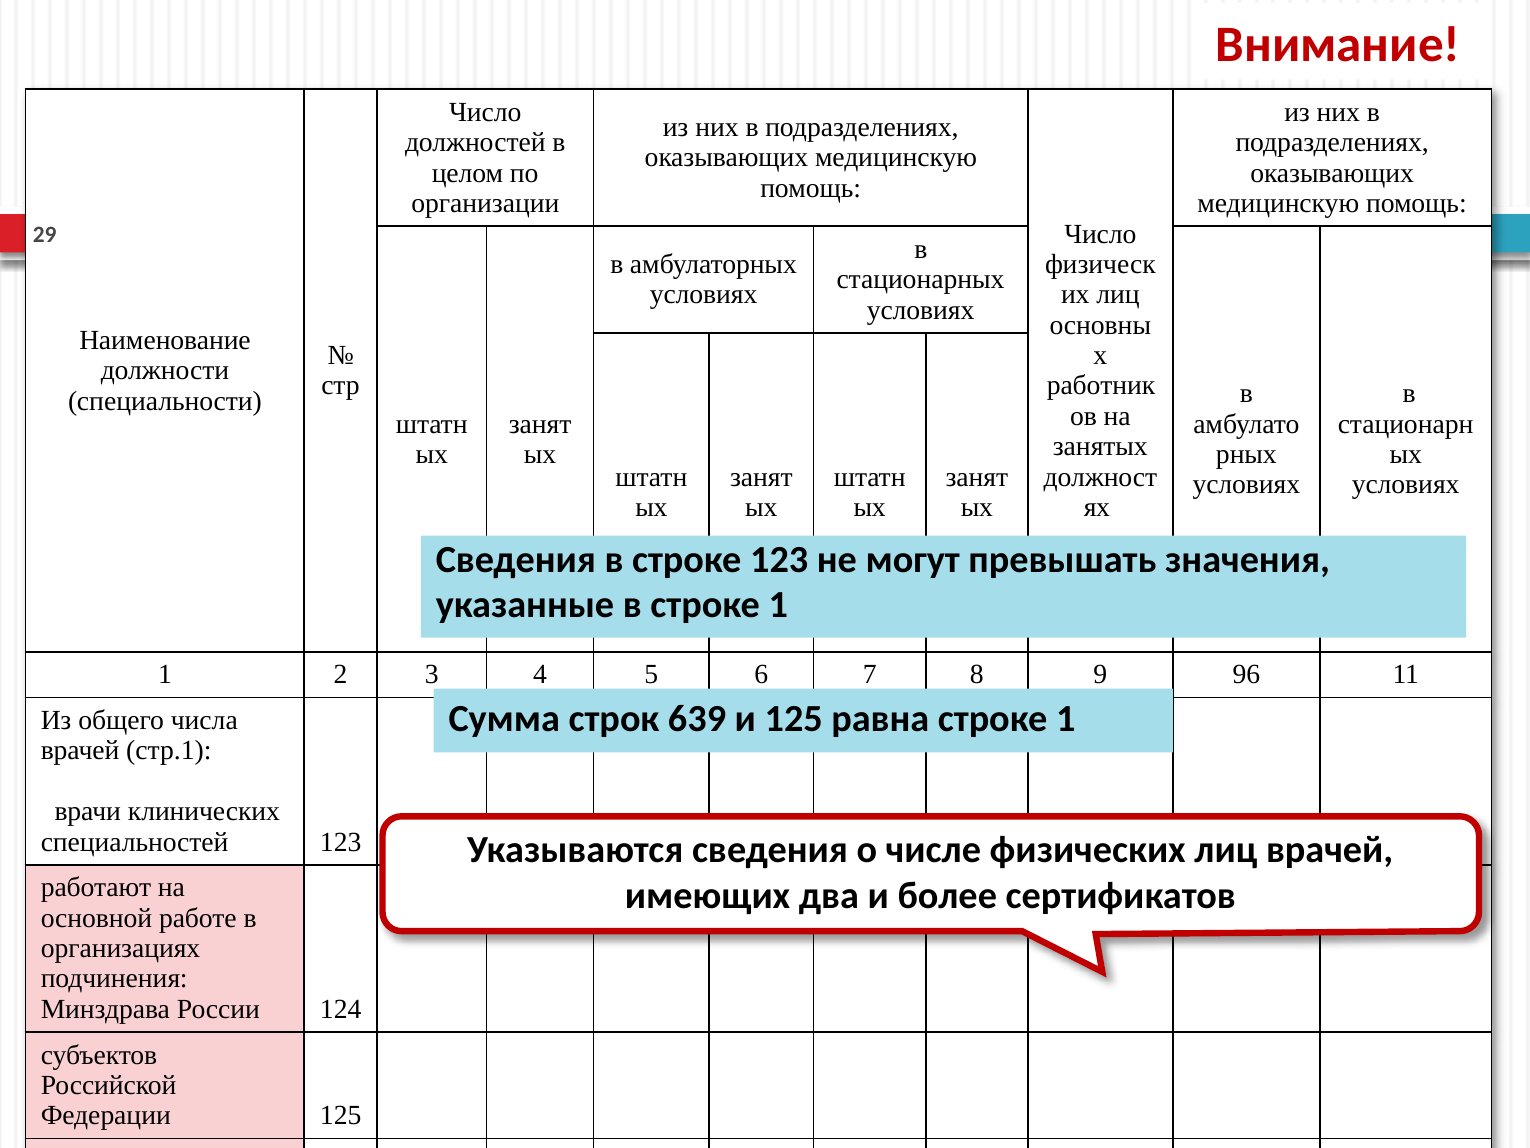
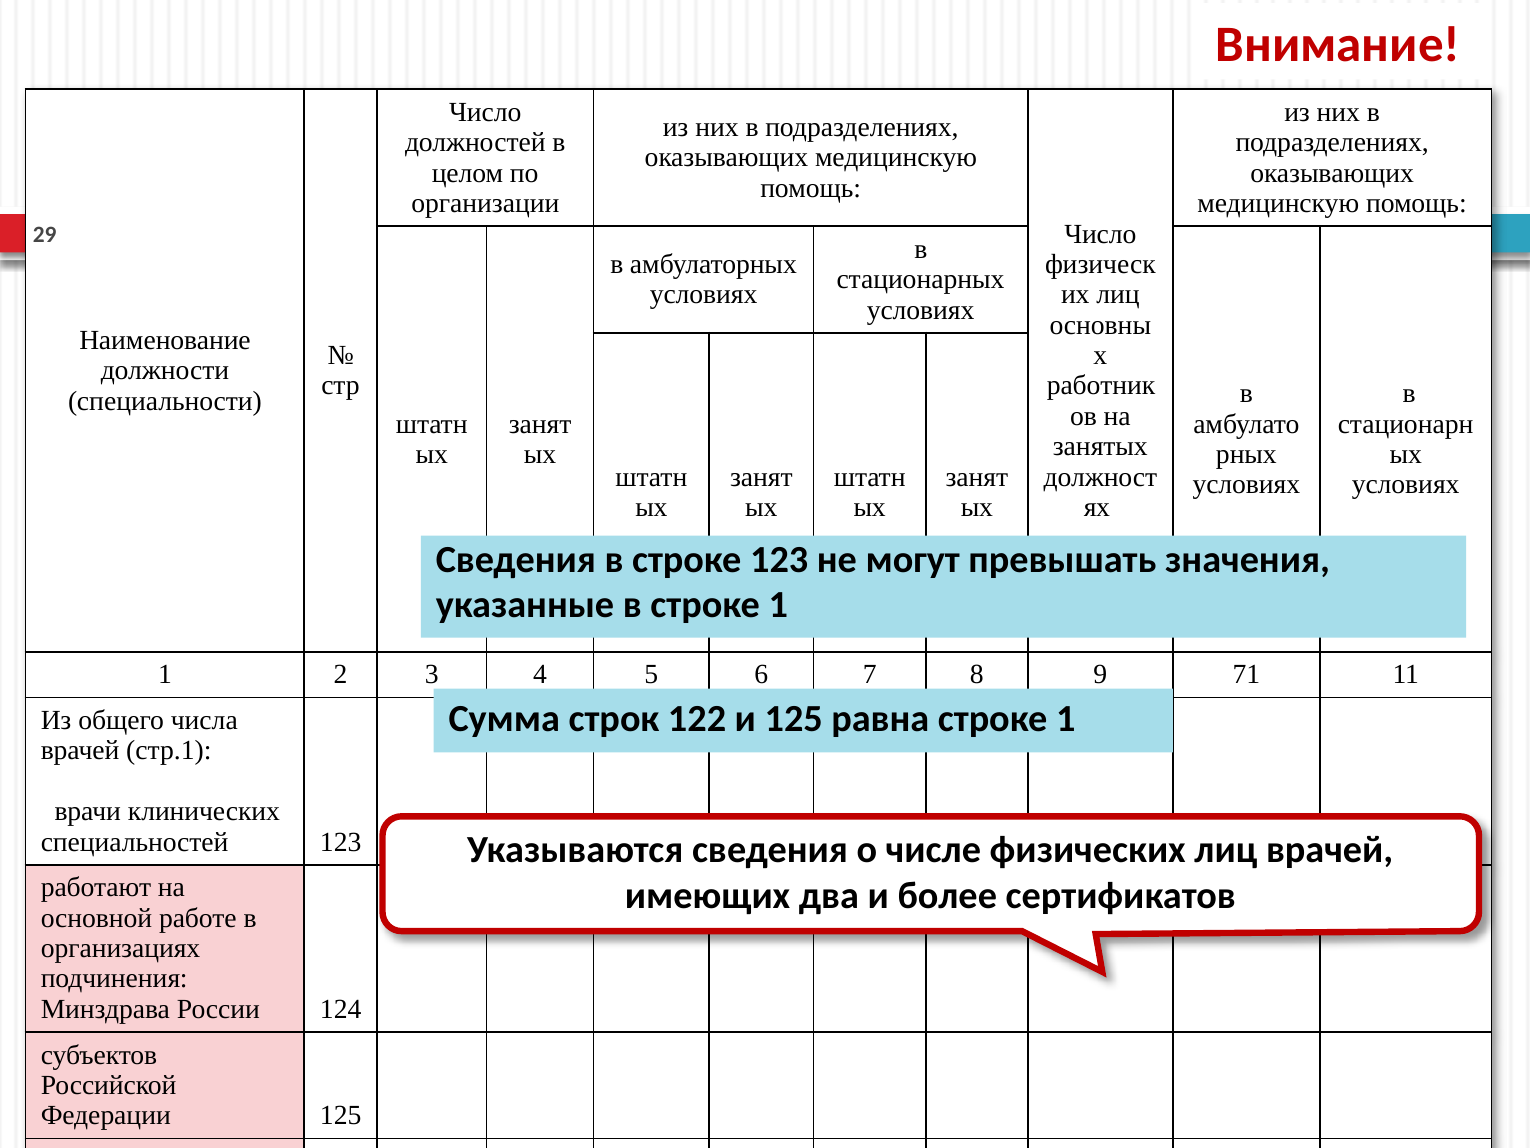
96: 96 -> 71 (1246, 674)
639: 639 -> 122 (697, 719)
